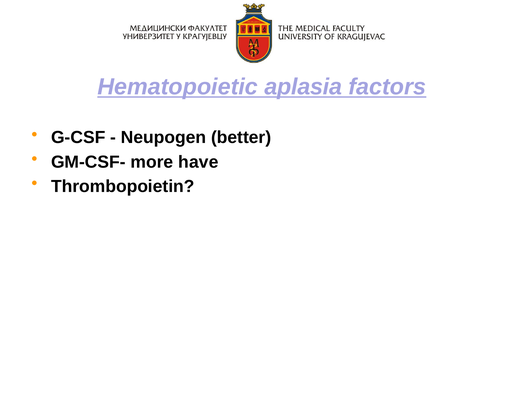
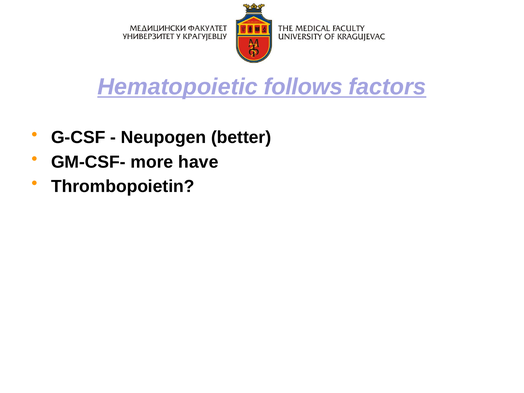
aplasia: aplasia -> follows (303, 87)
